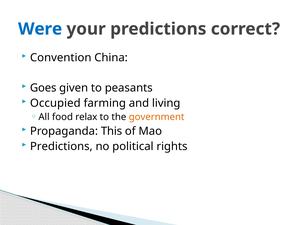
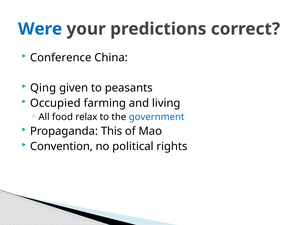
Convention: Convention -> Conference (61, 58)
Goes: Goes -> Qing (43, 88)
government colour: orange -> blue (157, 117)
Predictions: Predictions -> Convention (61, 147)
